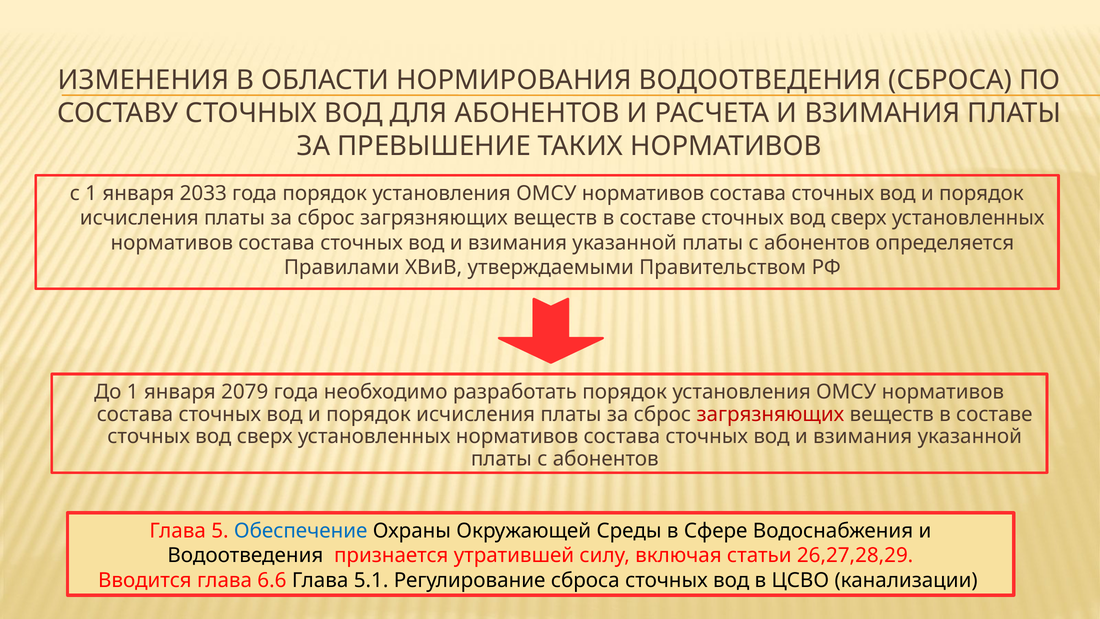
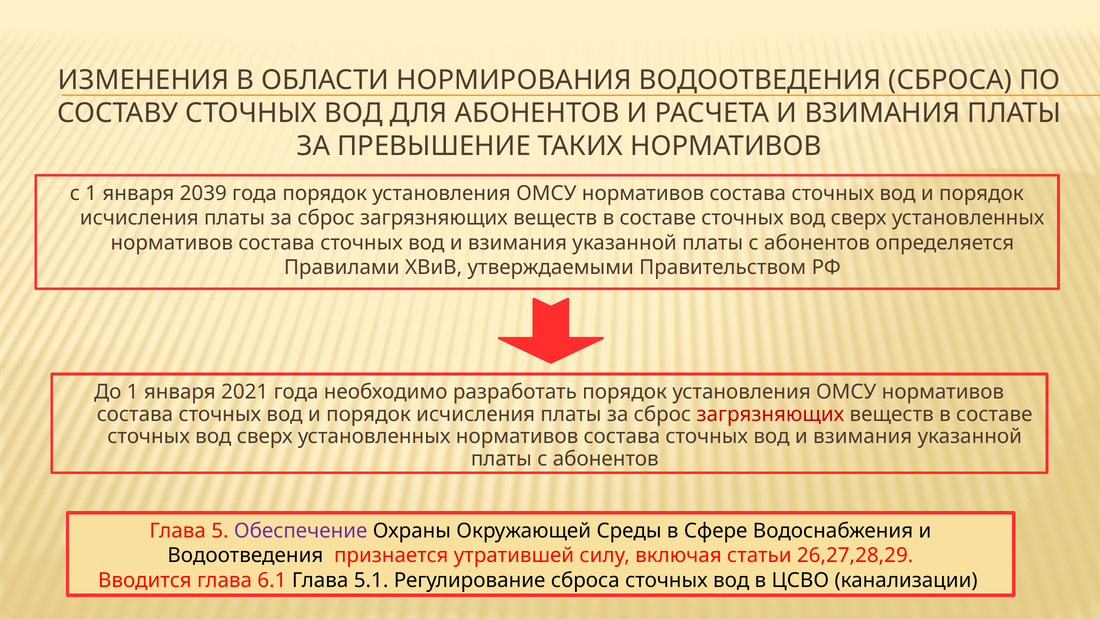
2033: 2033 -> 2039 (203, 193)
2079: 2079 -> 2021 (245, 392)
Обеспечение colour: blue -> purple (301, 531)
6.6: 6.6 -> 6.1 (272, 580)
